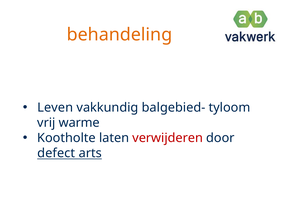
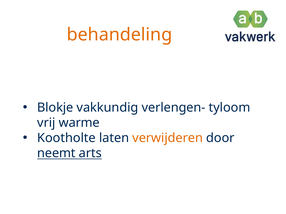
Leven: Leven -> Blokje (55, 108)
balgebied-: balgebied- -> verlengen- (174, 108)
verwijderen colour: red -> orange (168, 138)
defect: defect -> neemt (56, 154)
